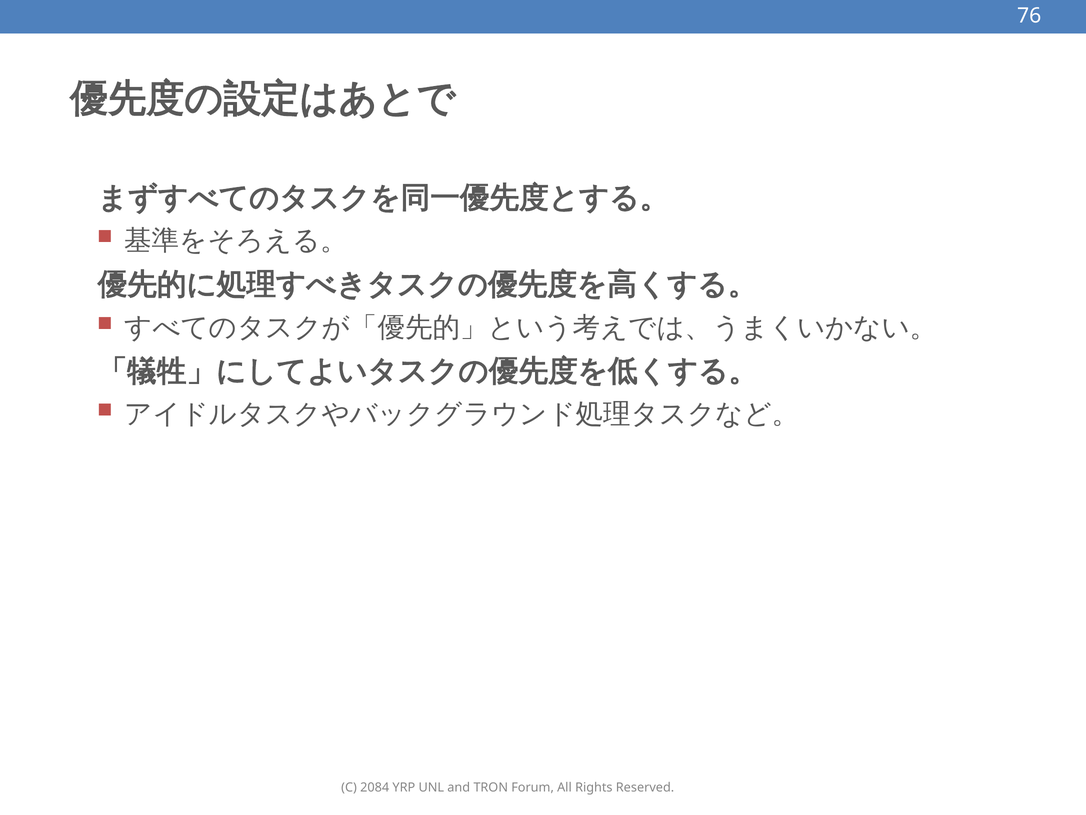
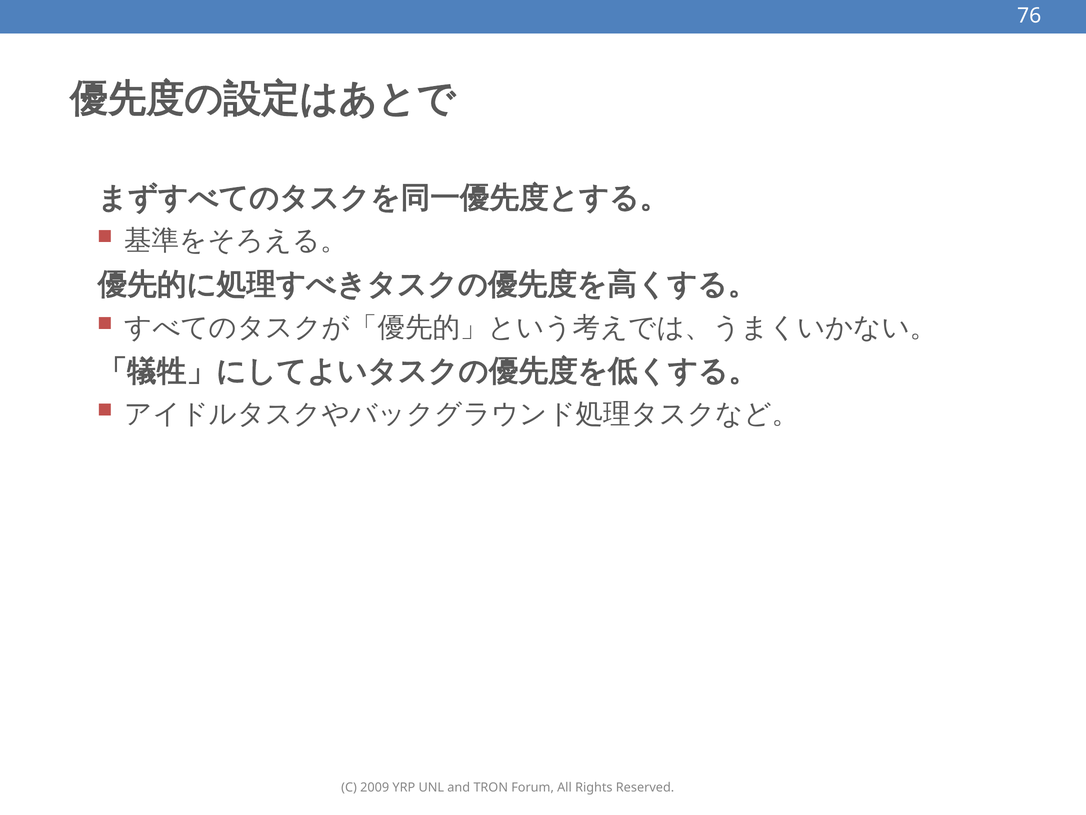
2084: 2084 -> 2009 (375, 787)
